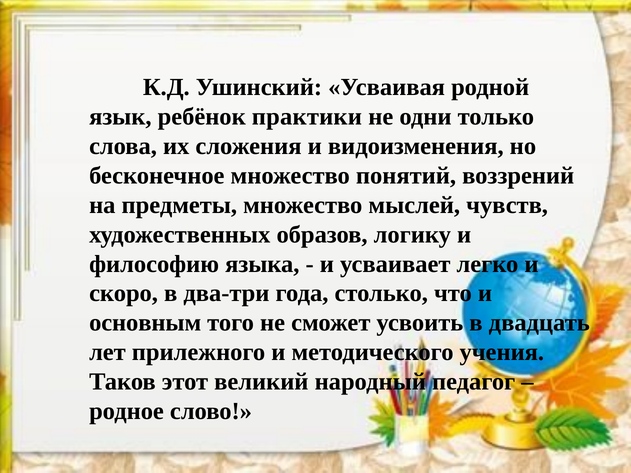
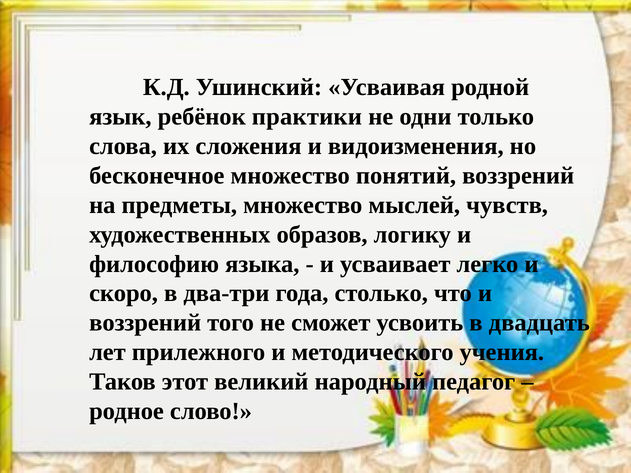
основным: основным -> воззрений (145, 323)
